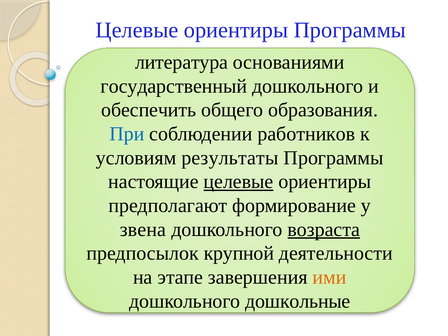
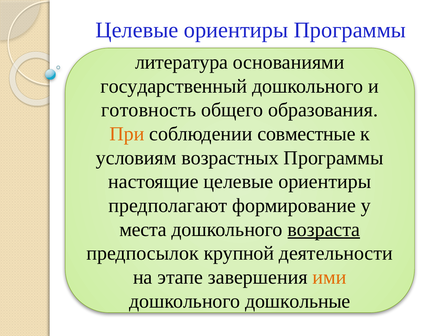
обеспечить: обеспечить -> готовность (149, 110)
При colour: blue -> orange (127, 134)
работников: работников -> совместные (307, 134)
результаты: результаты -> возрастных (230, 158)
целевые underline: present -> none (238, 182)
звена: звена -> места (143, 230)
